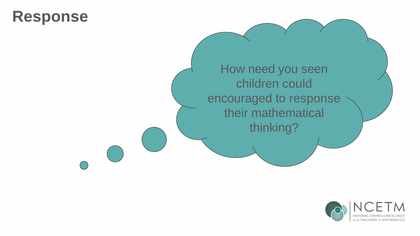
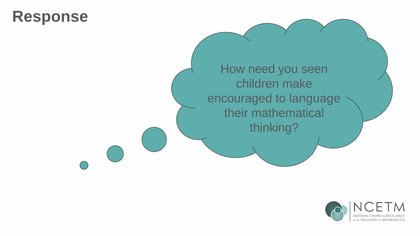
could: could -> make (297, 84)
to response: response -> language (315, 98)
